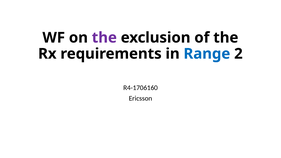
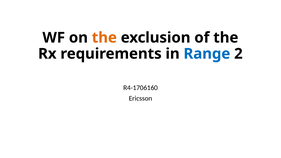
the colour: purple -> orange (104, 38)
